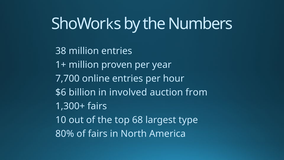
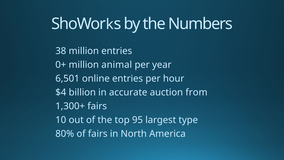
1+: 1+ -> 0+ (61, 65)
proven: proven -> animal (117, 65)
7,700: 7,700 -> 6,501 (67, 78)
$6: $6 -> $4 (61, 92)
involved: involved -> accurate (128, 92)
68: 68 -> 95 (137, 120)
